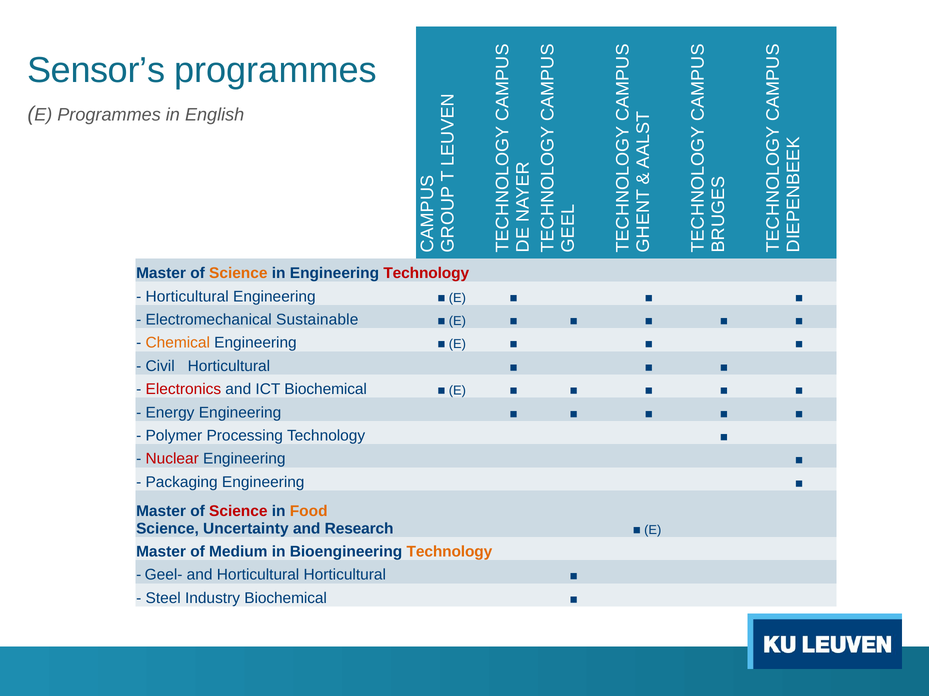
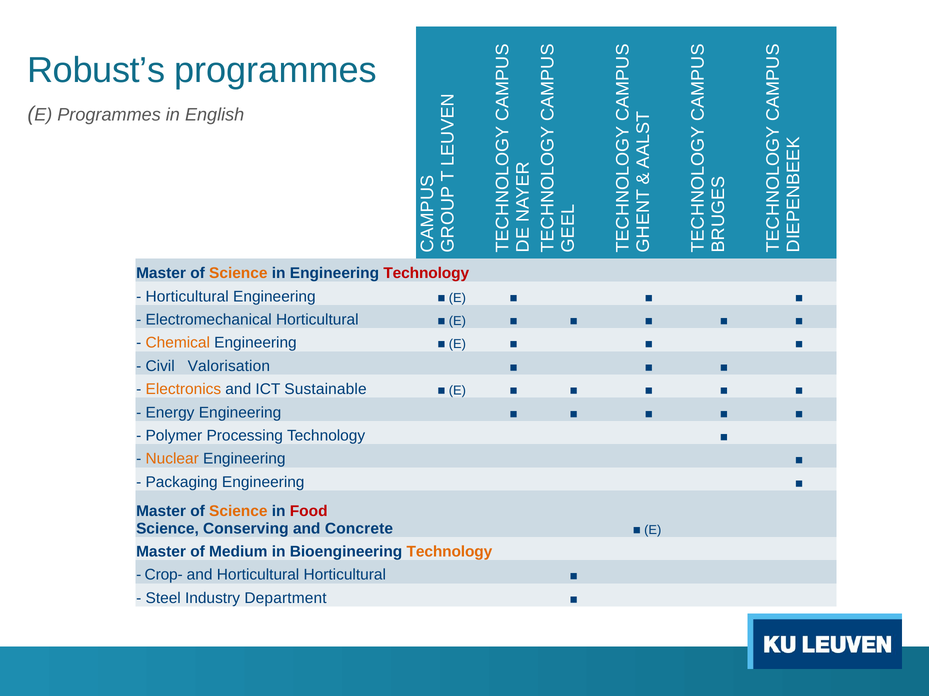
Sensor’s: Sensor’s -> Robust’s (96, 70)
Electromechanical Sustainable: Sustainable -> Horticultural (317, 320)
Civil Horticultural: Horticultural -> Valorisation (229, 366)
Electronics colour: red -> orange (183, 390)
ICT Biochemical: Biochemical -> Sustainable (326, 390)
Nuclear colour: red -> orange (172, 459)
Science colour: red -> orange (238, 512)
Food colour: orange -> red (309, 512)
Uncertainty: Uncertainty -> Conserving (246, 529)
Research: Research -> Concrete (359, 529)
Geel-: Geel- -> Crop- (164, 576)
Industry Biochemical: Biochemical -> Department (286, 599)
